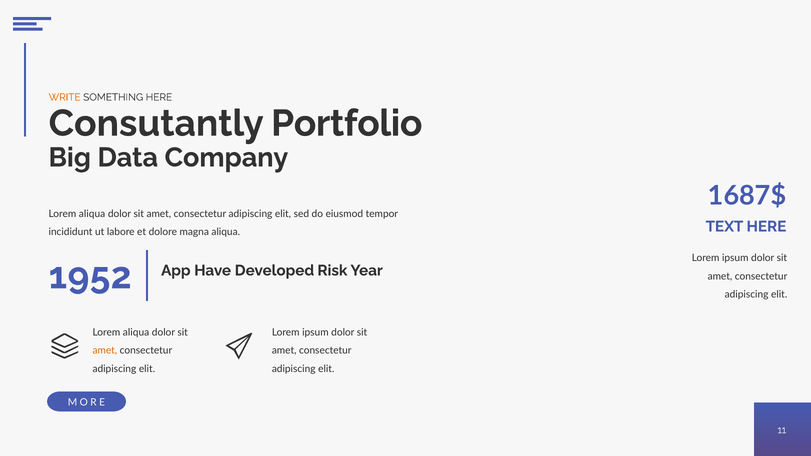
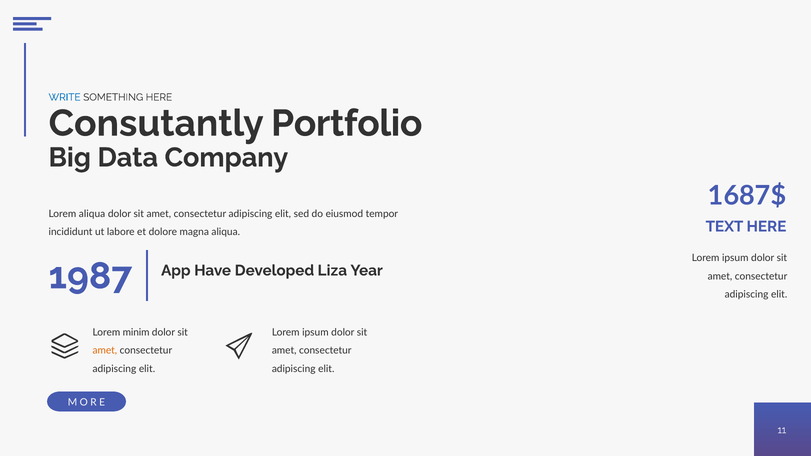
WRITE colour: orange -> blue (65, 97)
1952: 1952 -> 1987 (90, 276)
Risk: Risk -> Liza (332, 271)
aliqua: aliqua -> minim (136, 332)
